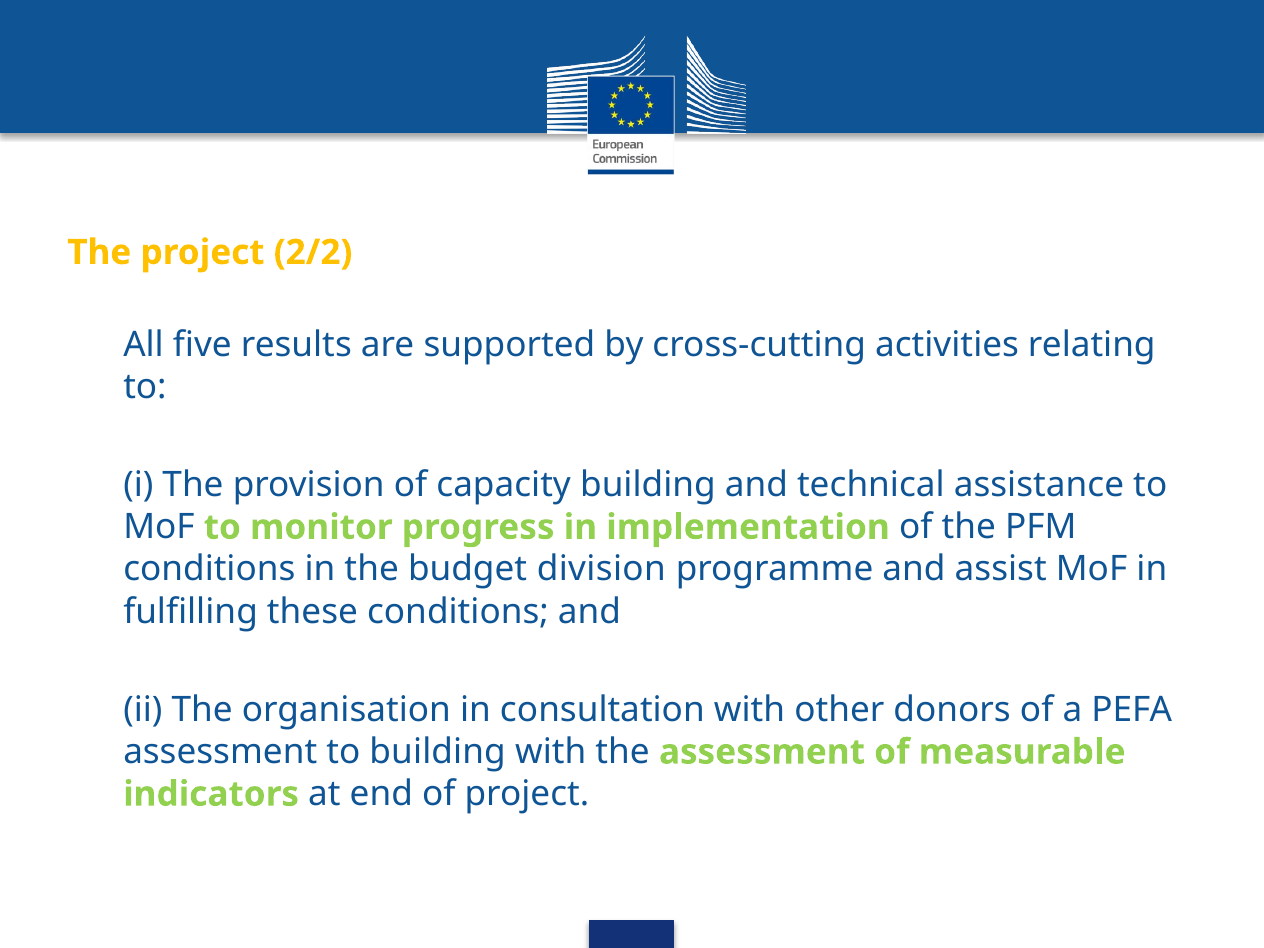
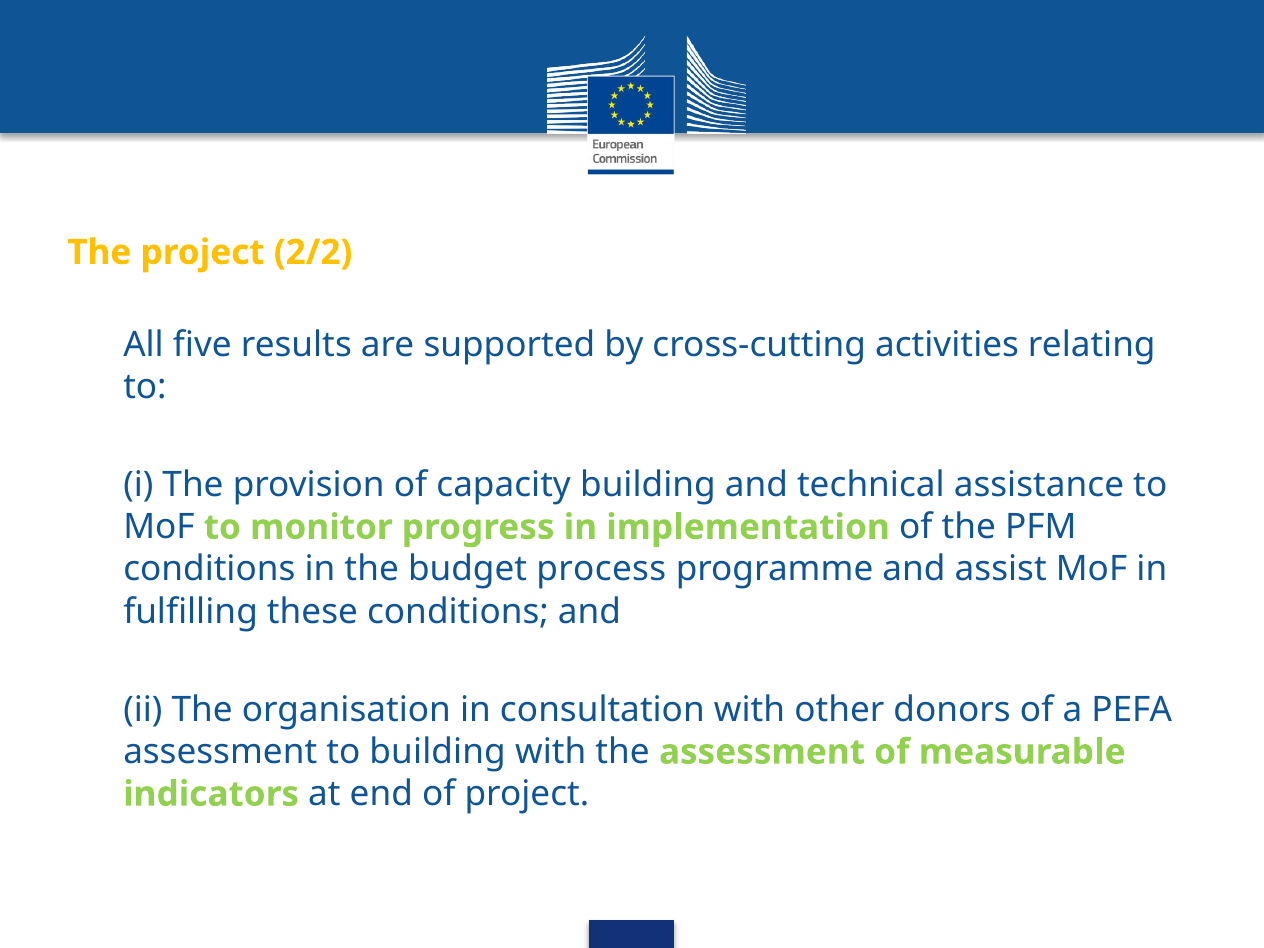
division: division -> process (601, 569)
